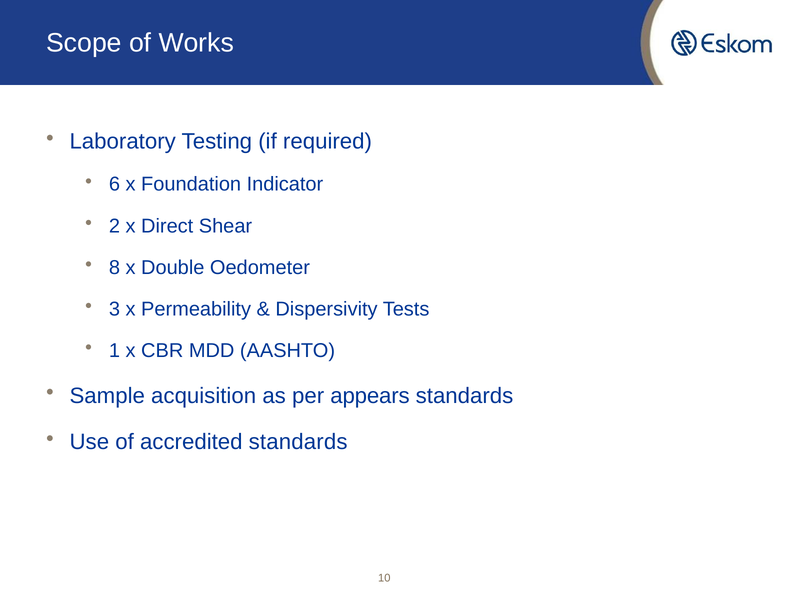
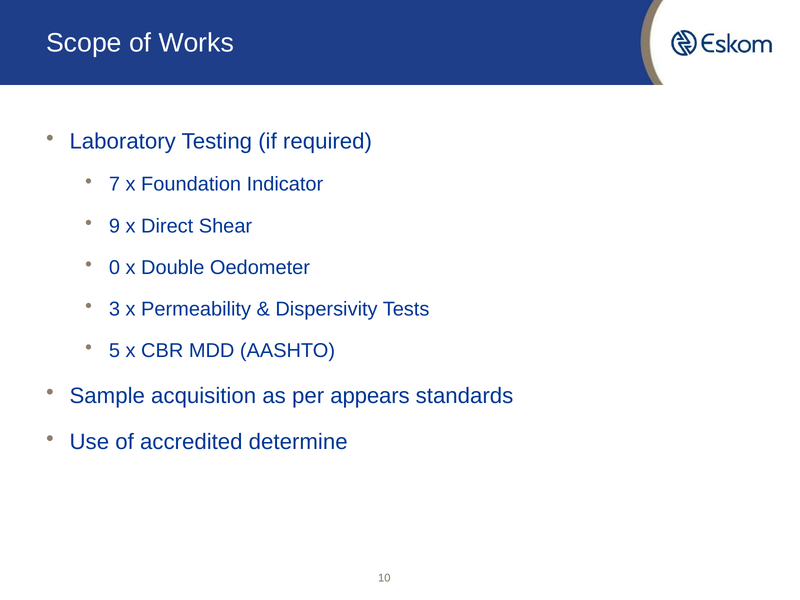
6: 6 -> 7 (115, 184)
2: 2 -> 9 (115, 226)
8: 8 -> 0 (115, 268)
1: 1 -> 5 (115, 351)
accredited standards: standards -> determine (298, 442)
